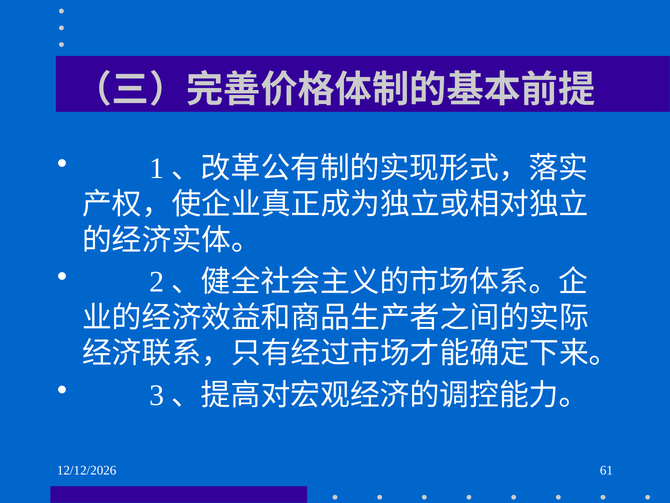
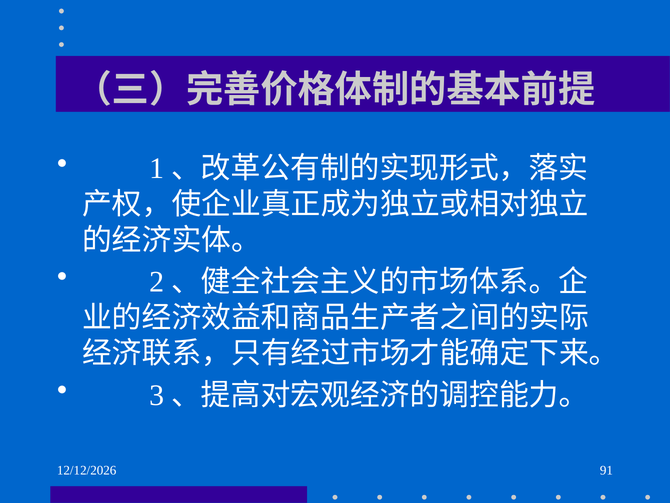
61: 61 -> 91 (607, 470)
